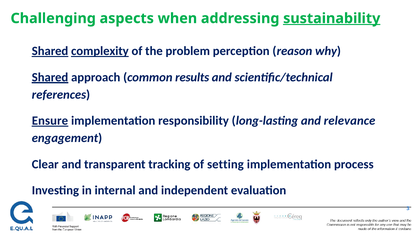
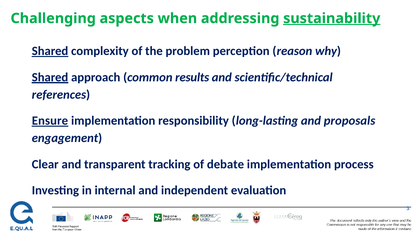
complexity underline: present -> none (100, 51)
relevance: relevance -> proposals (350, 121)
setting: setting -> debate (225, 164)
